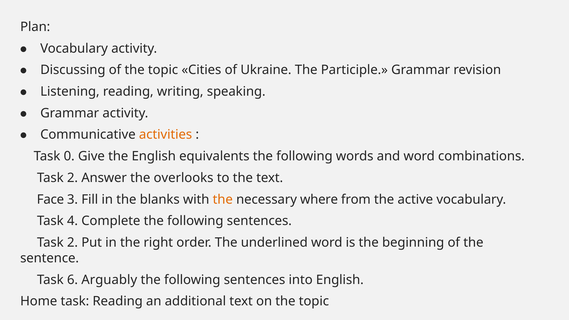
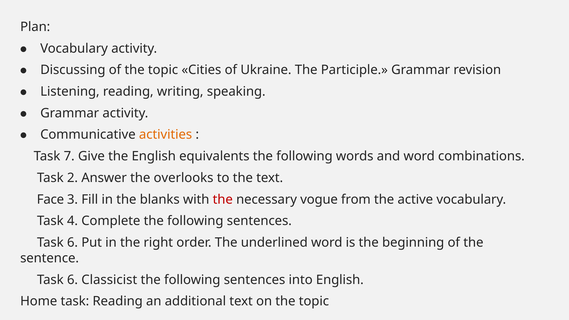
0: 0 -> 7 (69, 156)
the colour: orange -> red (223, 199)
where: where -> vogue (319, 199)
2: 2 -> 6 (73, 243)
Arguably: Arguably -> Classicist (109, 280)
